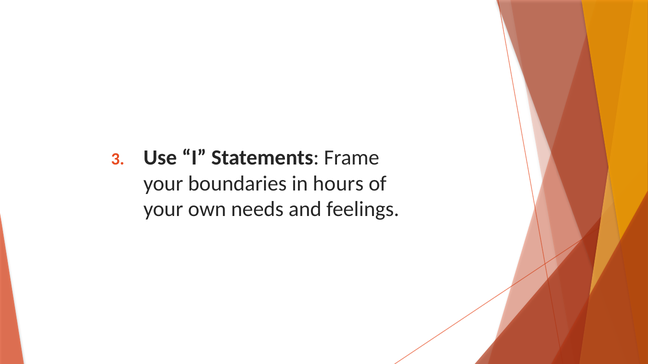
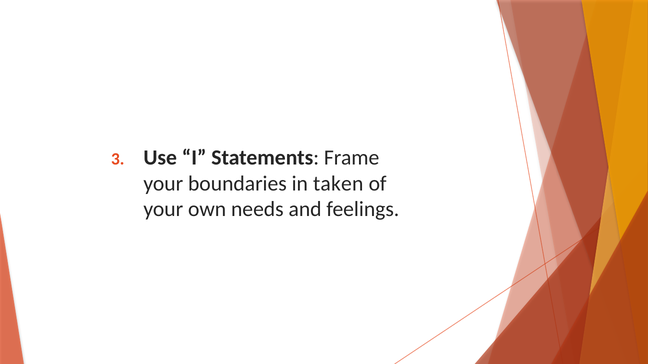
hours: hours -> taken (338, 184)
